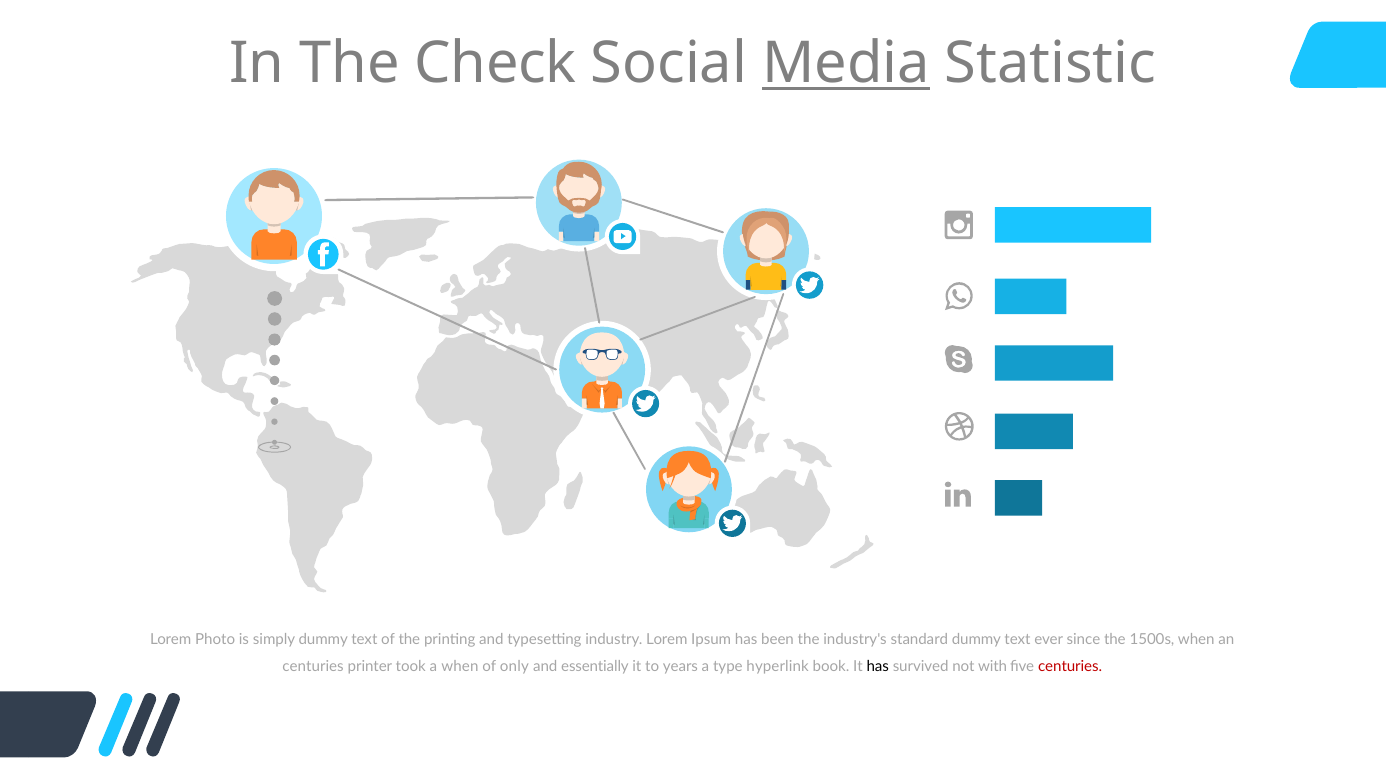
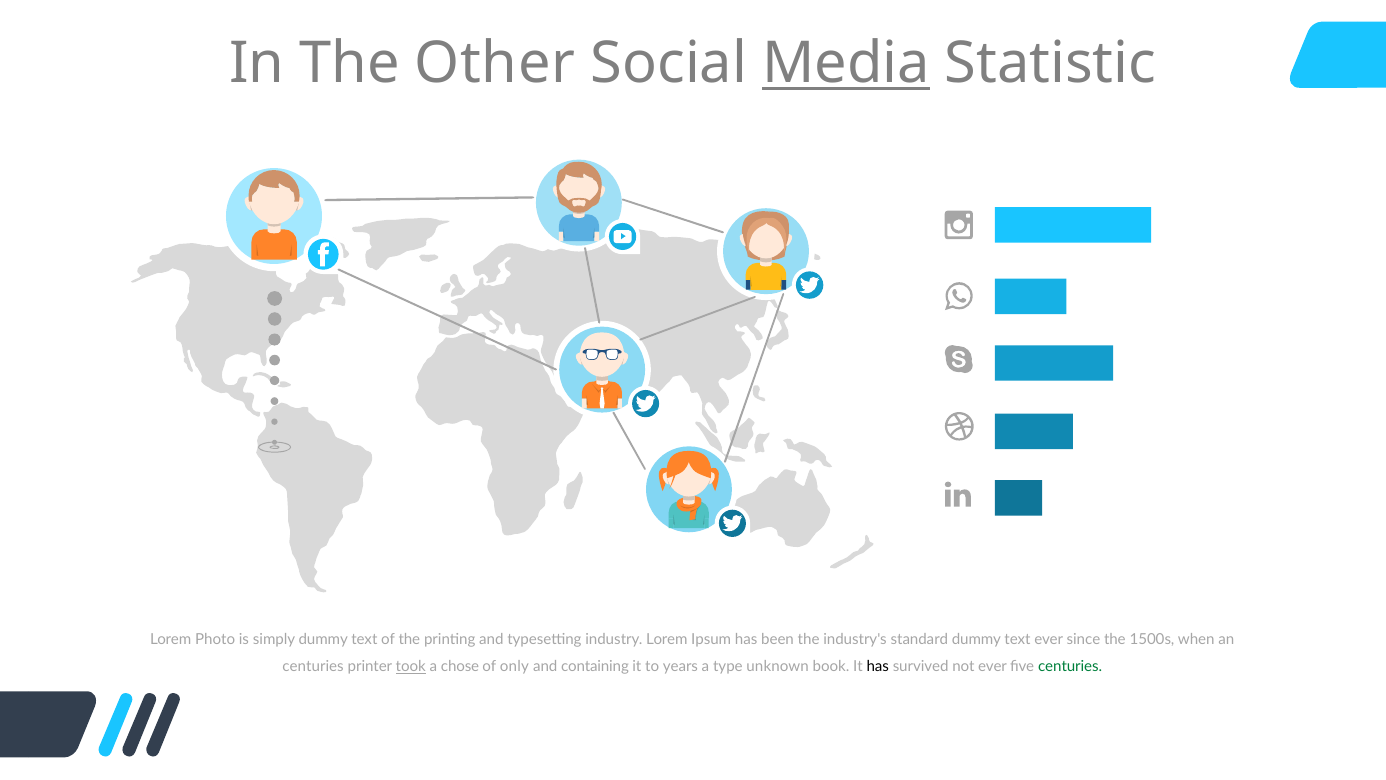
Check: Check -> Other (495, 63)
took underline: none -> present (411, 667)
a when: when -> chose (460, 667)
essentially: essentially -> containing (595, 667)
hyperlink: hyperlink -> unknown (778, 667)
not with: with -> ever (993, 667)
centuries colour: red -> green (1070, 667)
